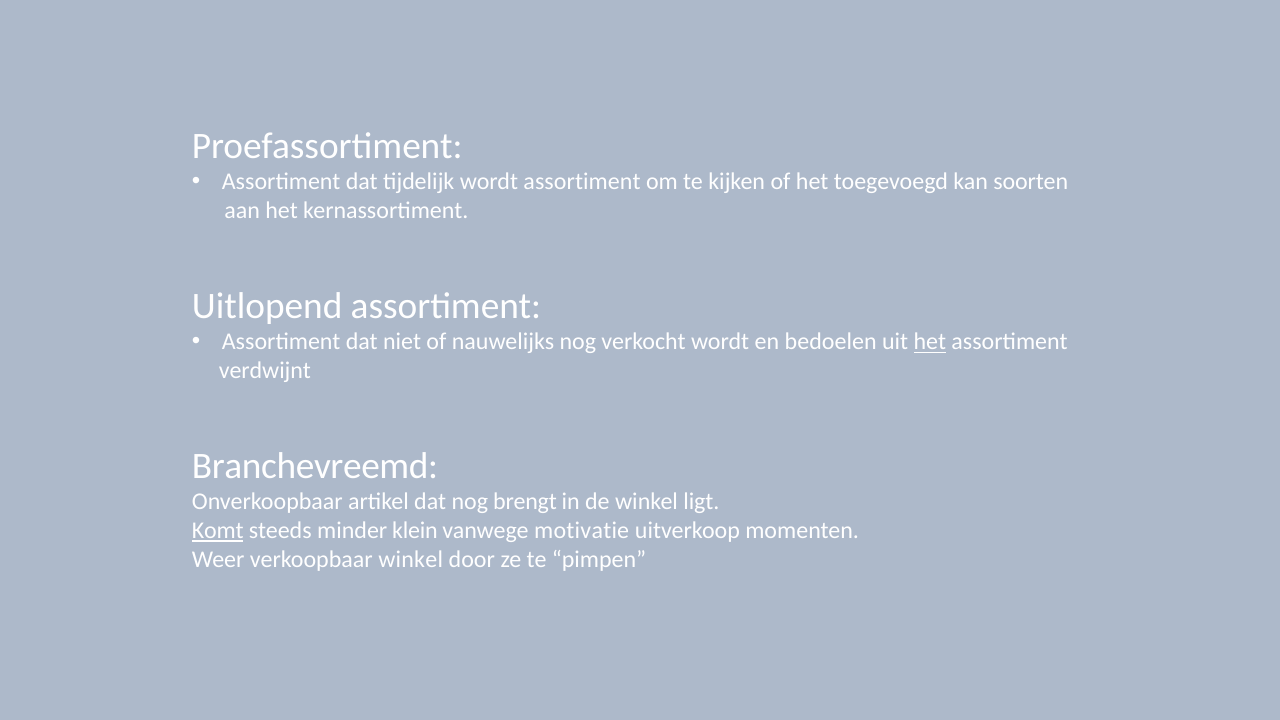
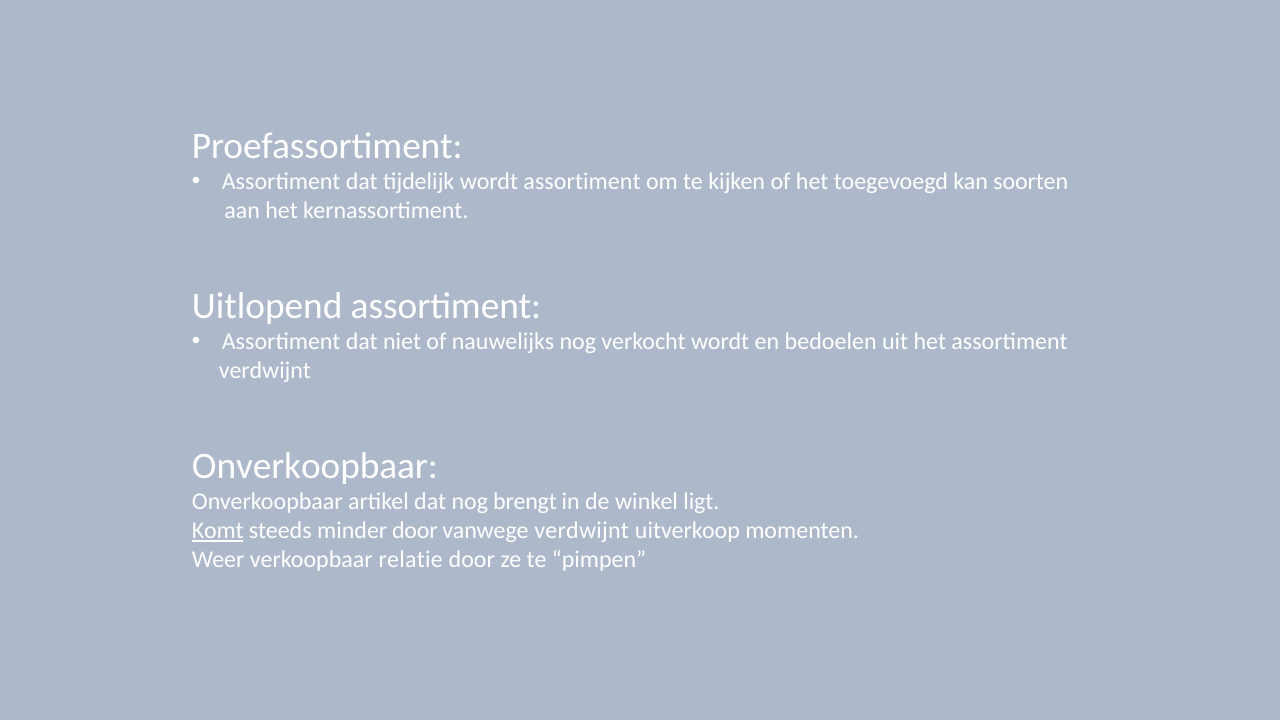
het underline: present -> none (930, 342)
Branchevreemd: Branchevreemd -> Onverkoopbaar (315, 466)
minder klein: klein -> door (415, 531)
vanwege motivatie: motivatie -> verdwijnt (582, 531)
verkoopbaar winkel: winkel -> relatie (411, 560)
